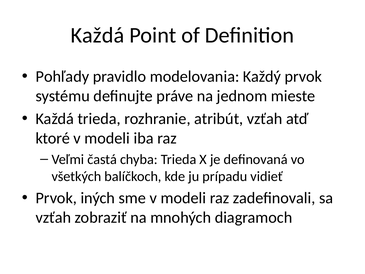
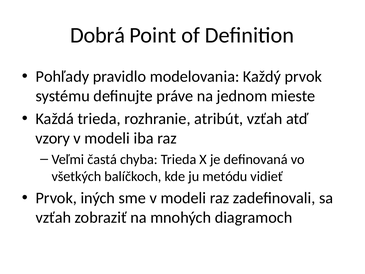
Každá: Každá -> Dobrá (98, 35)
ktoré: ktoré -> vzory (53, 138)
prípadu: prípadu -> metódu (225, 176)
